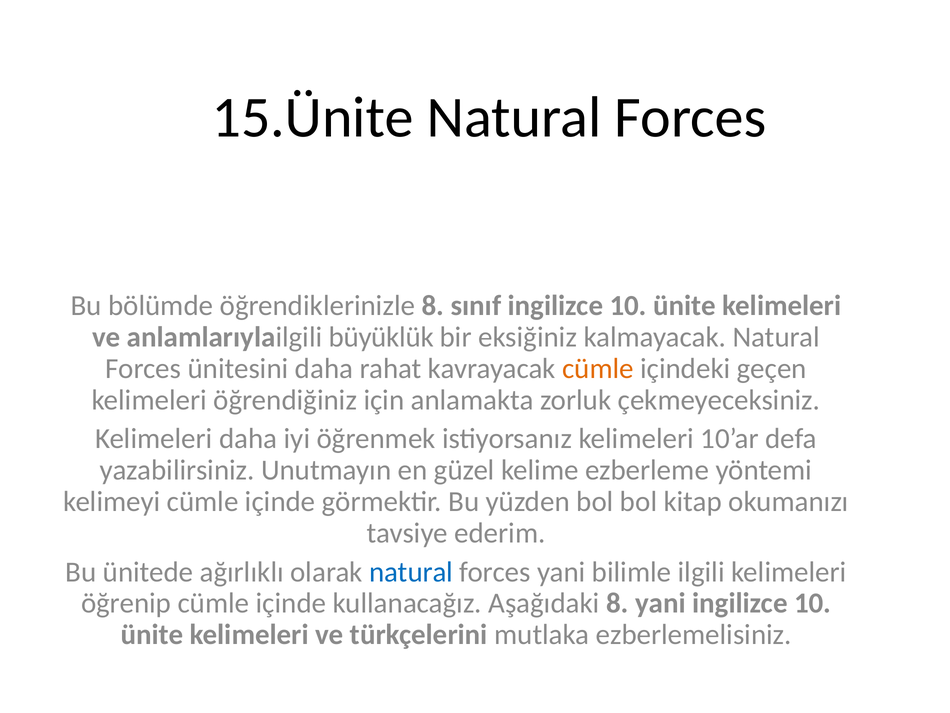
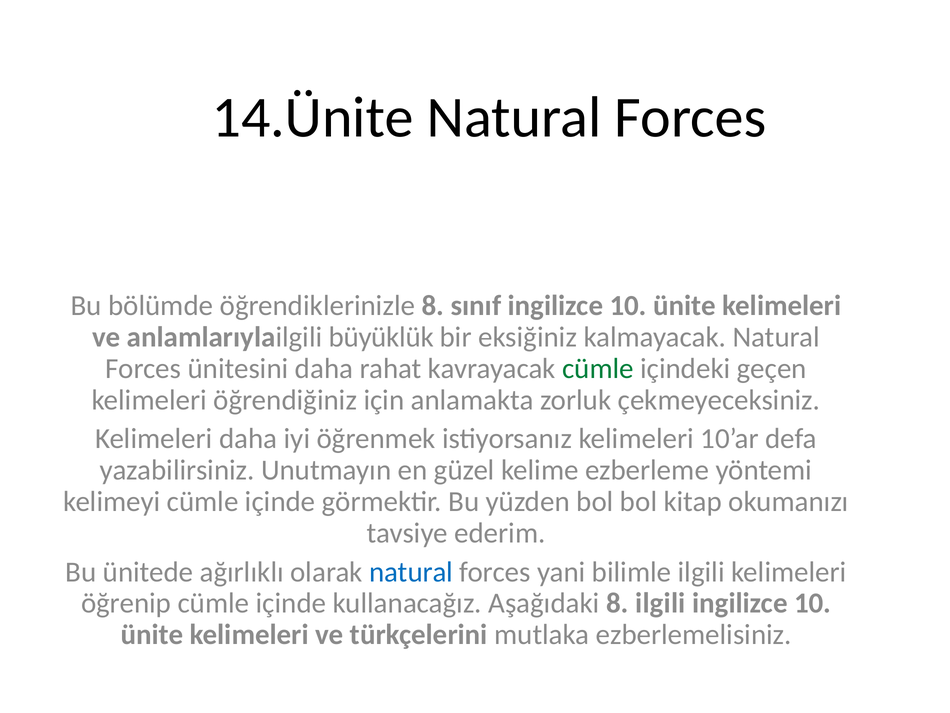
15.Ünite: 15.Ünite -> 14.Ünite (313, 118)
cümle colour: orange -> green (598, 368)
8 yani: yani -> ilgili (660, 603)
